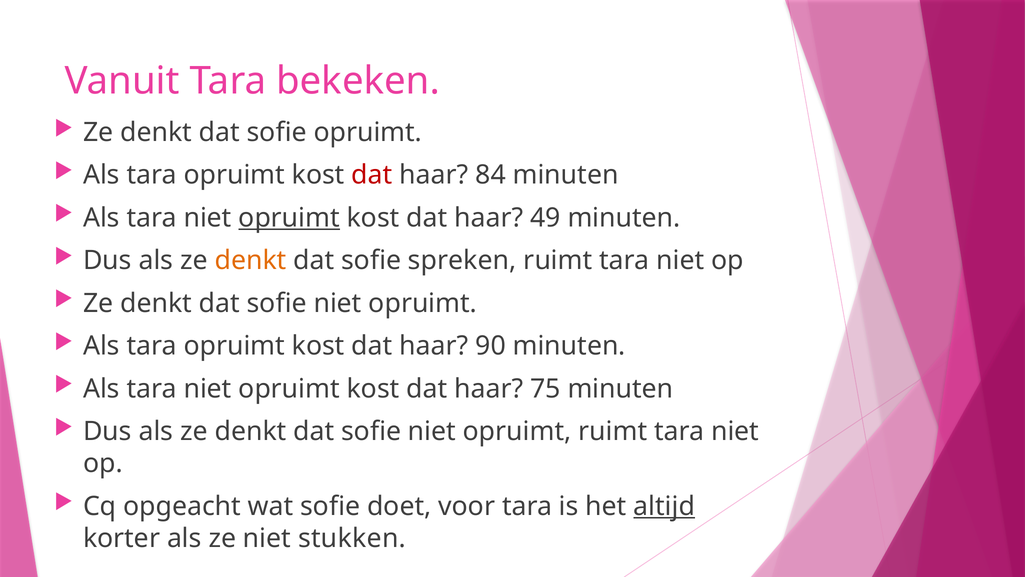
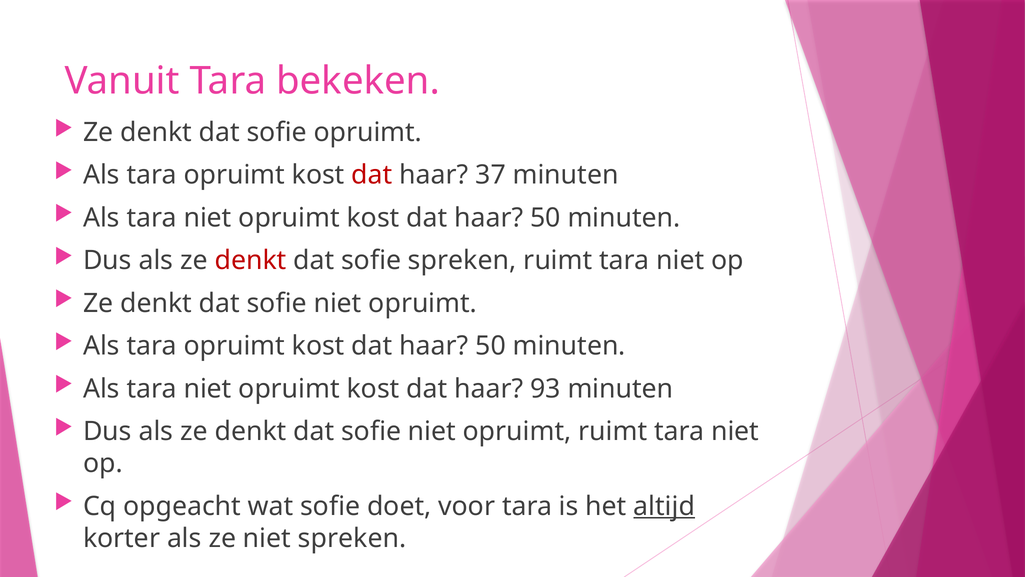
84: 84 -> 37 (491, 175)
opruimt underline: present -> none (289, 218)
49: 49 -> 50 (545, 218)
denkt colour: orange -> red (251, 260)
90: 90 -> 50 (491, 346)
75: 75 -> 93 (545, 388)
niet stukken: stukken -> spreken (352, 538)
